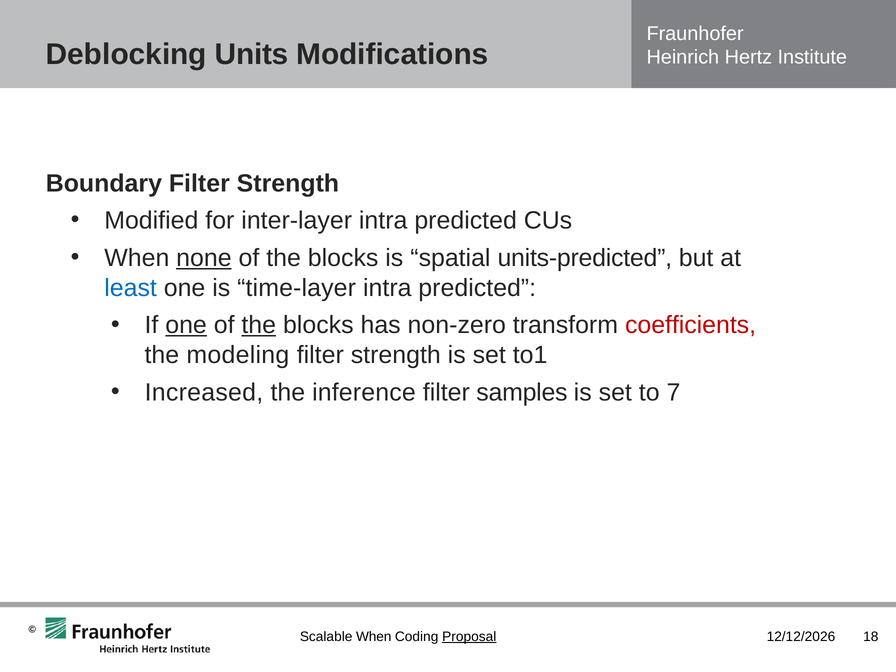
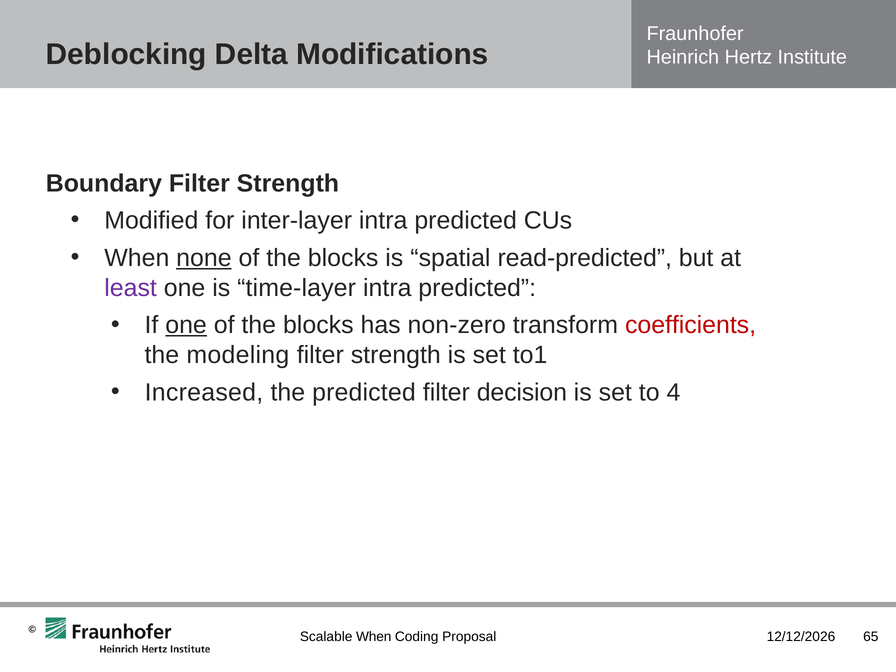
Units: Units -> Delta (251, 55)
units-predicted: units-predicted -> read-predicted (585, 258)
least colour: blue -> purple (131, 288)
the underline: present -> none (259, 325)
the inference: inference -> predicted (364, 393)
samples: samples -> decision (522, 393)
7: 7 -> 4 (673, 393)
Proposal underline: present -> none (469, 637)
18: 18 -> 65 (871, 637)
